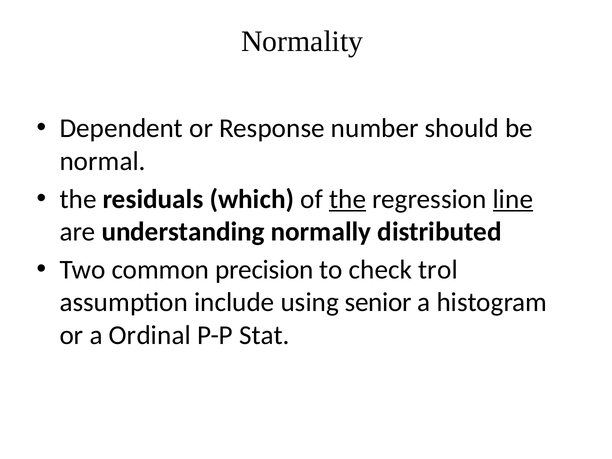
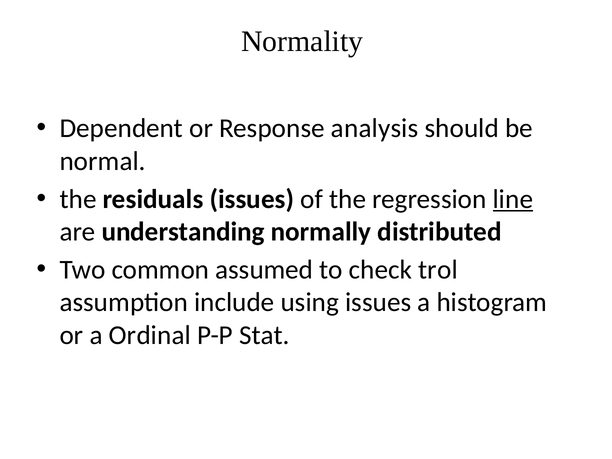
number: number -> analysis (375, 128)
residuals which: which -> issues (252, 199)
the underline: present -> none (348, 199)
precision: precision -> assumed (264, 270)
using senior: senior -> issues (378, 303)
